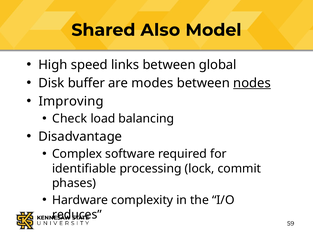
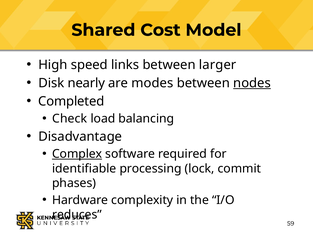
Also: Also -> Cost (161, 30)
global: global -> larger (218, 65)
buffer: buffer -> nearly (86, 83)
Improving: Improving -> Completed (71, 102)
Complex underline: none -> present (77, 154)
